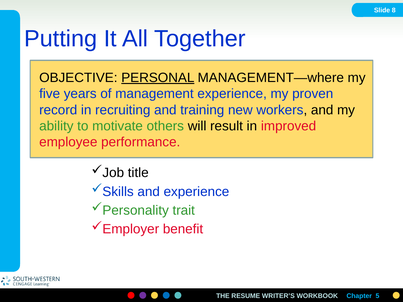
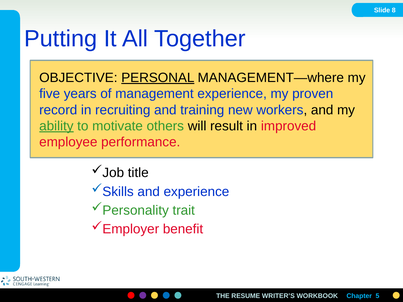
ability underline: none -> present (56, 126)
